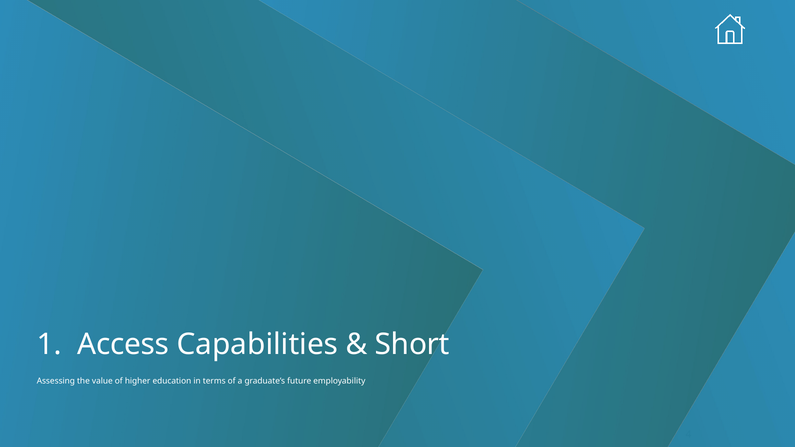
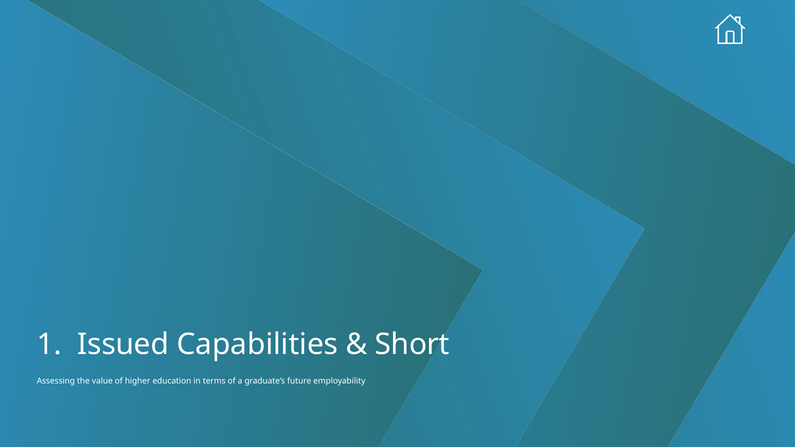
Access: Access -> Issued (123, 344)
